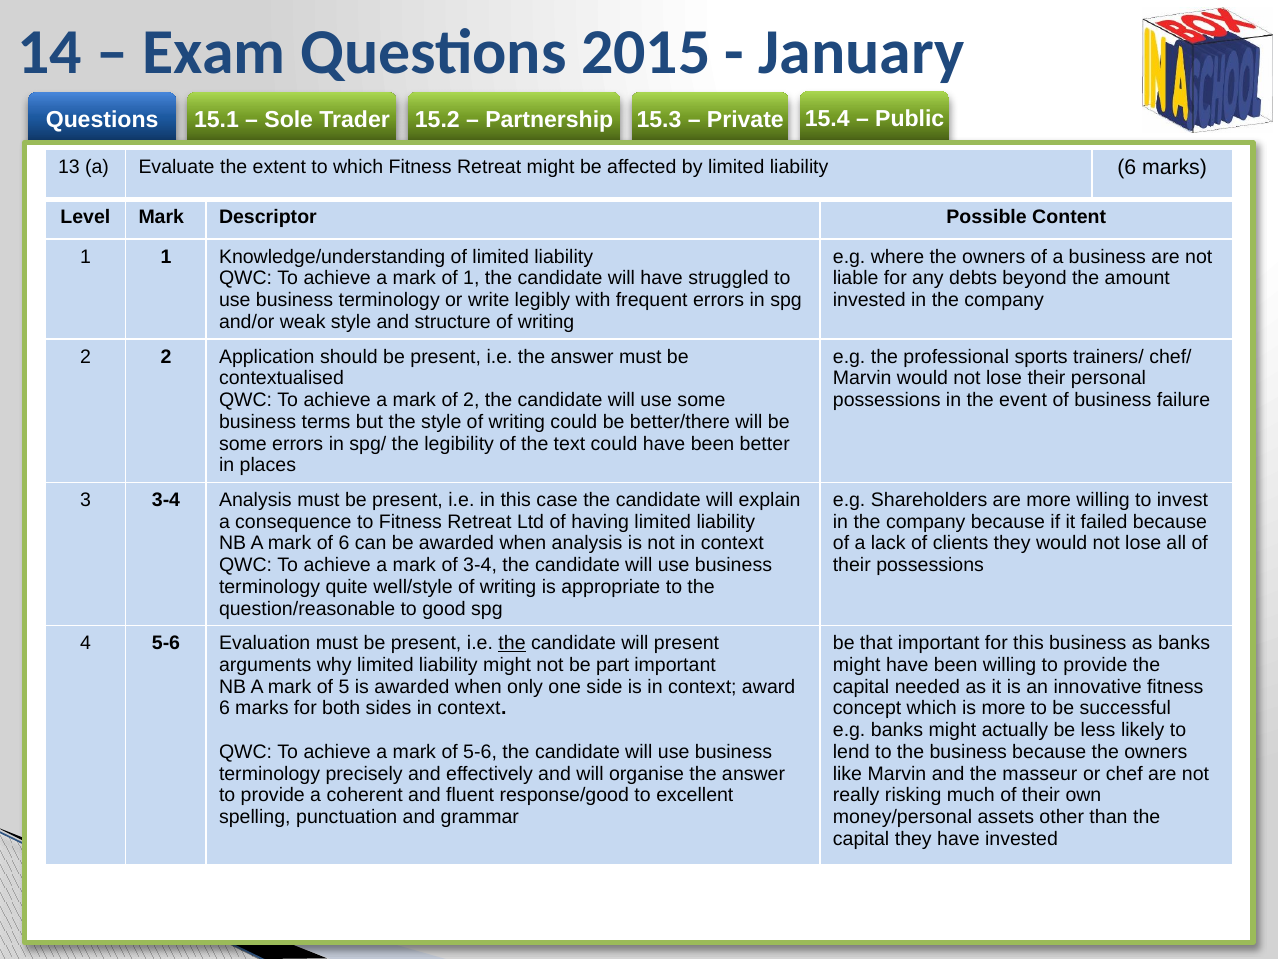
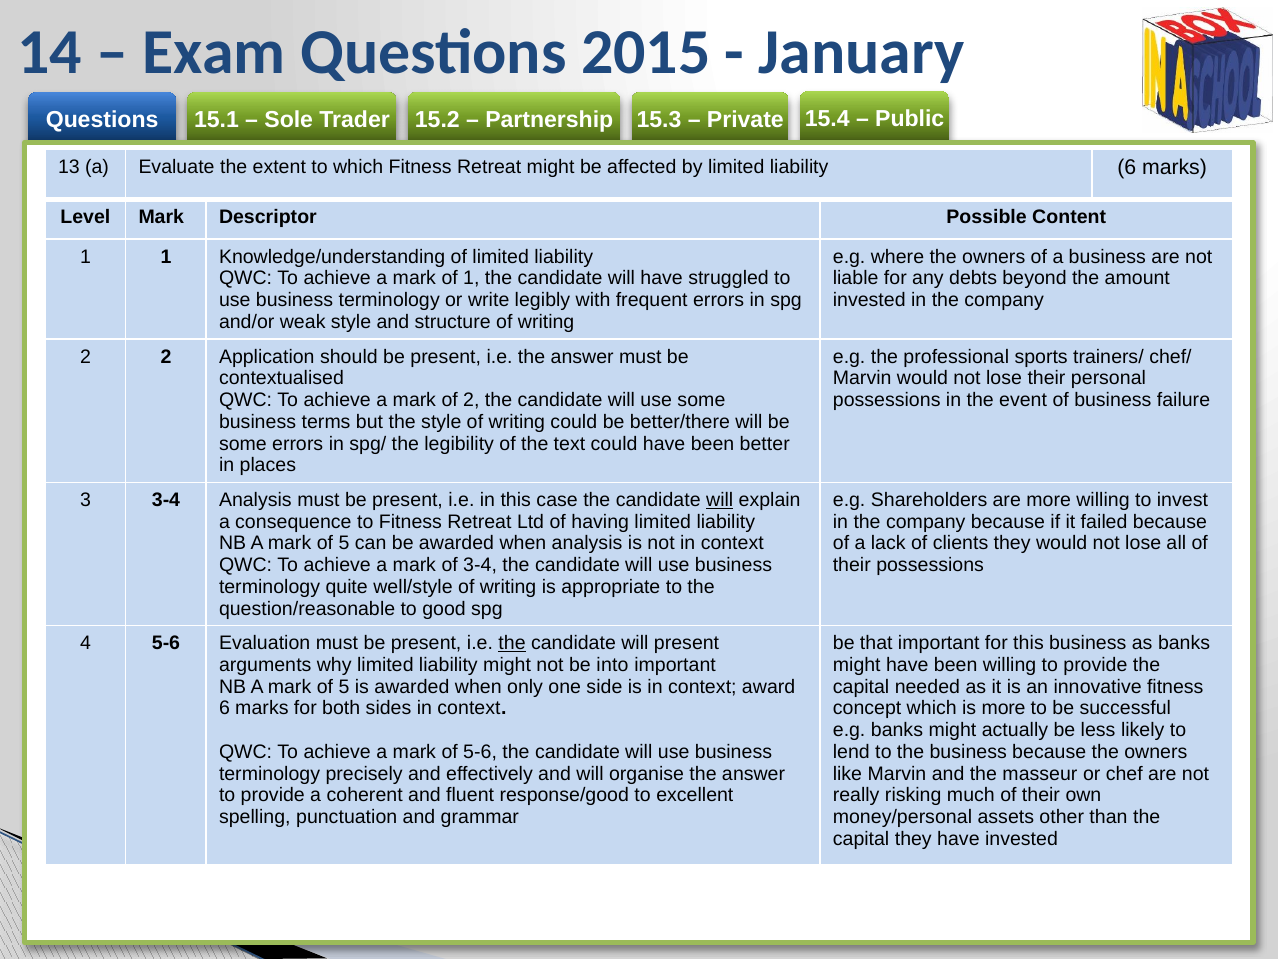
will underline: none -> present (720, 500)
6: 6 -> 5 (344, 543)
part: part -> into (613, 665)
